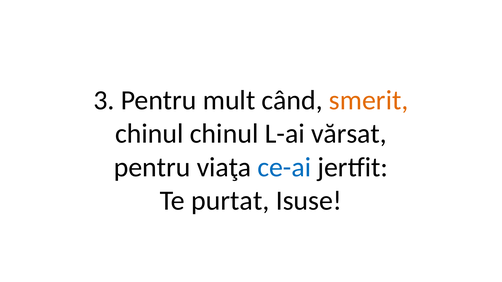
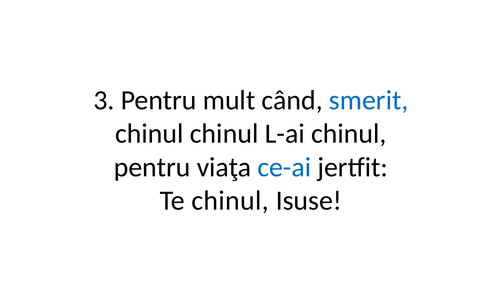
smerit colour: orange -> blue (369, 100)
L-ai vărsat: vărsat -> chinul (349, 134)
Te purtat: purtat -> chinul (230, 201)
